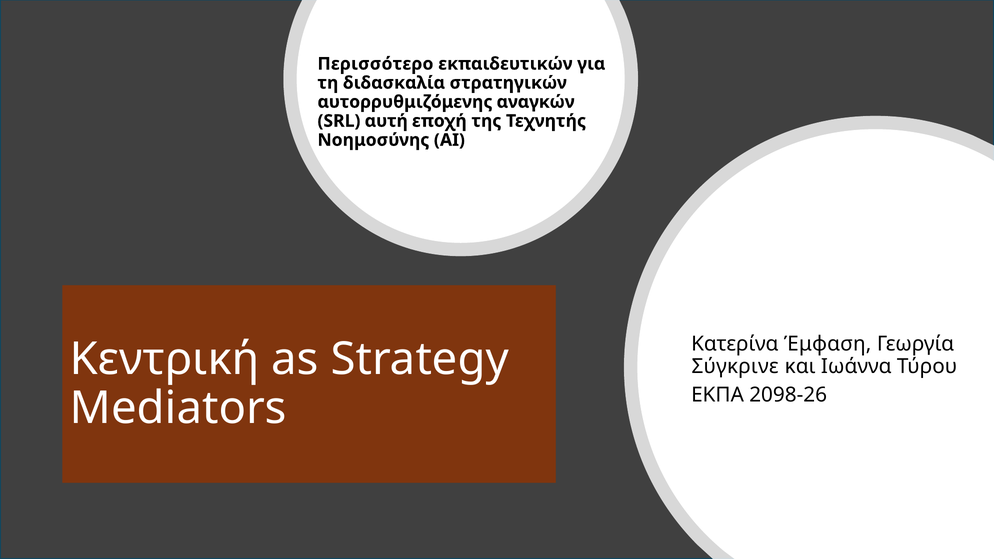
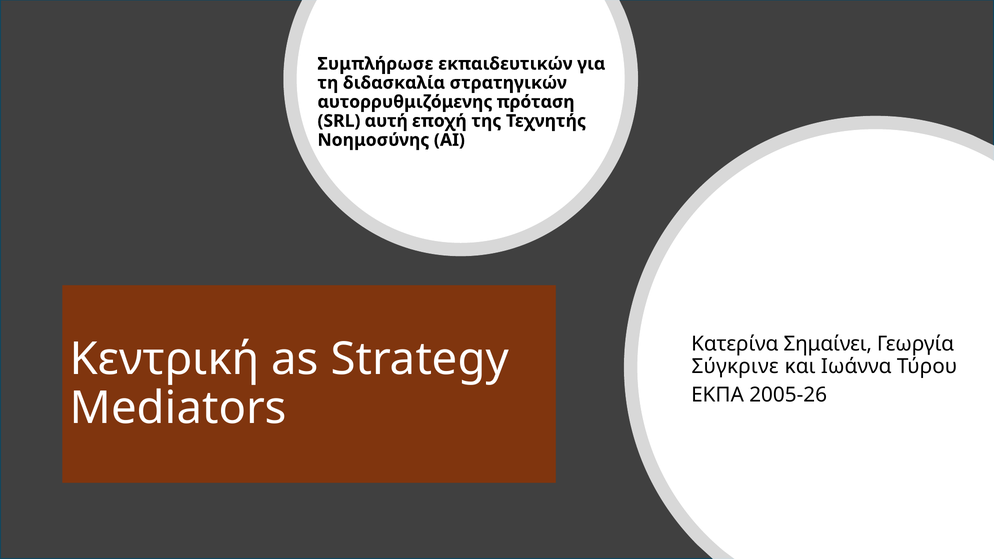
Περισσότερο: Περισσότερο -> Συμπλήρωσε (375, 64)
αναγκών: αναγκών -> πρόταση (536, 102)
Έμφαση: Έμφαση -> Σημαίνει (828, 344)
2098-26: 2098-26 -> 2005-26 (788, 395)
